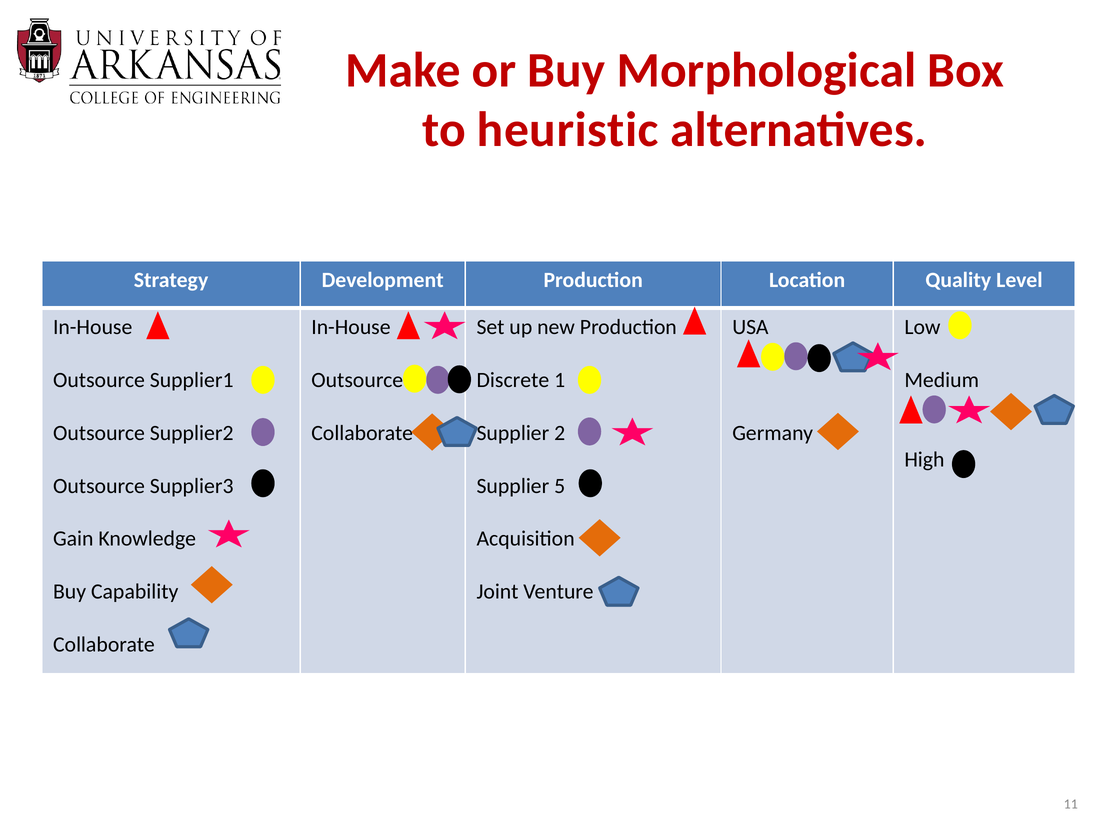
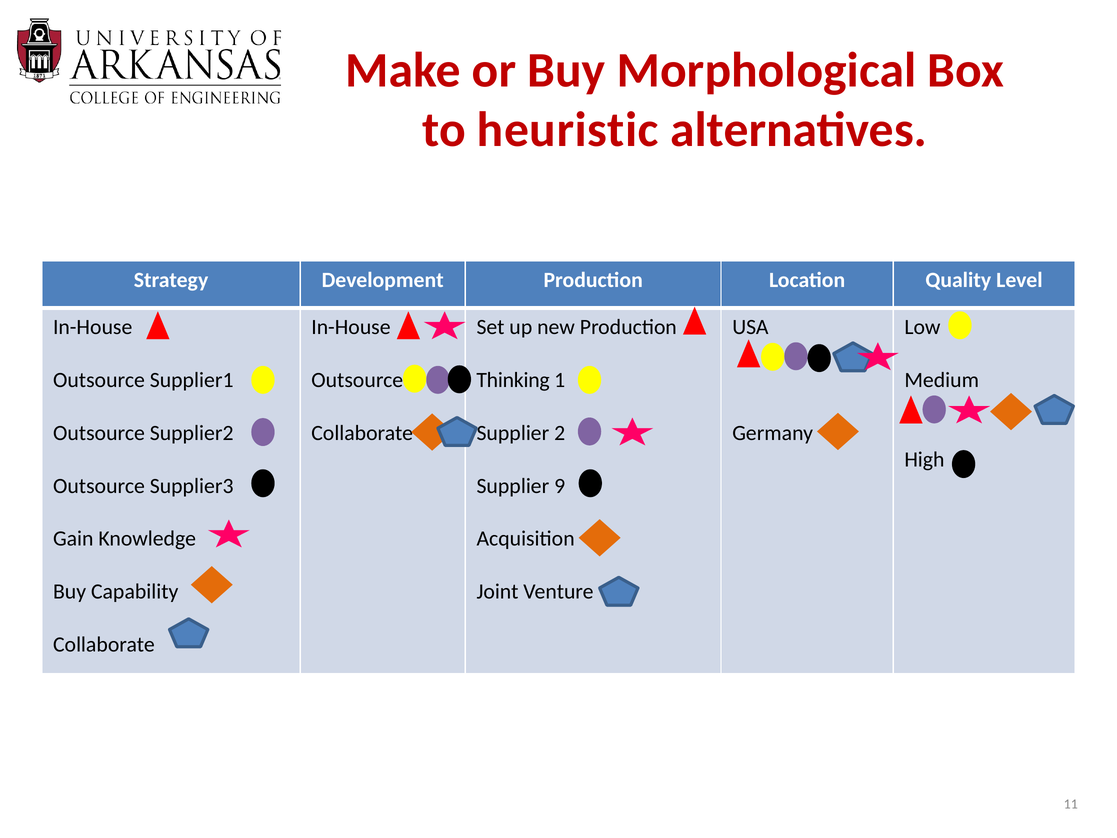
Discrete: Discrete -> Thinking (513, 380)
5: 5 -> 9 (560, 486)
